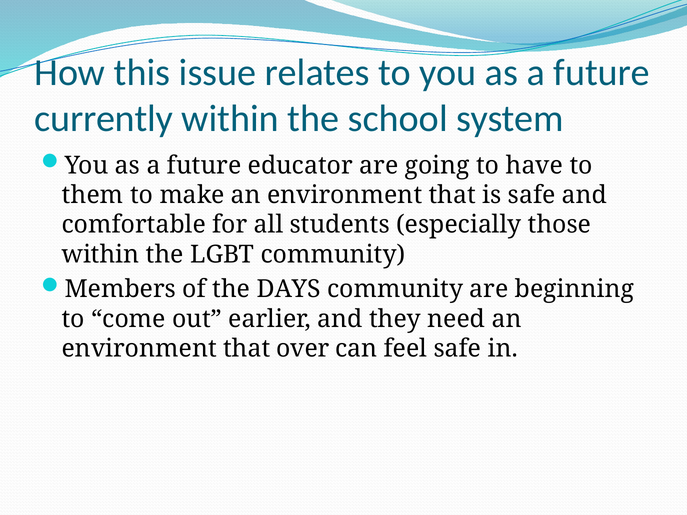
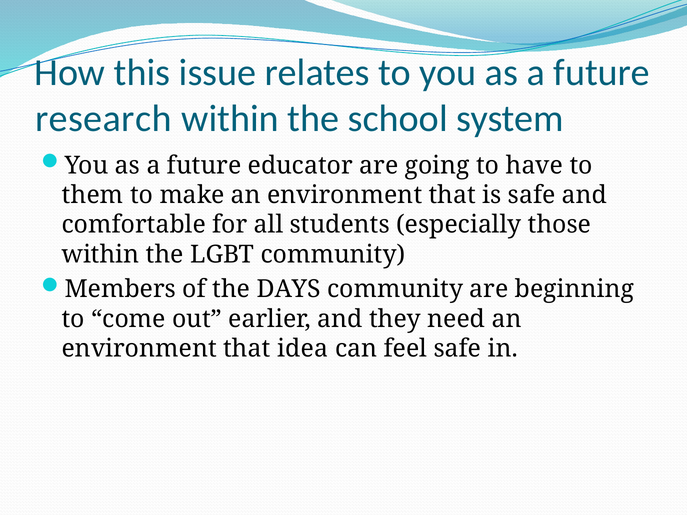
currently: currently -> research (103, 119)
over: over -> idea (303, 349)
